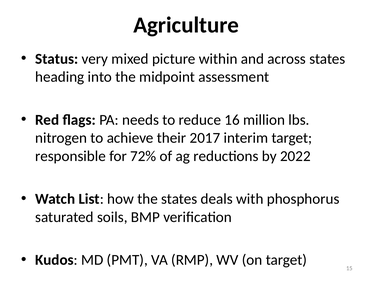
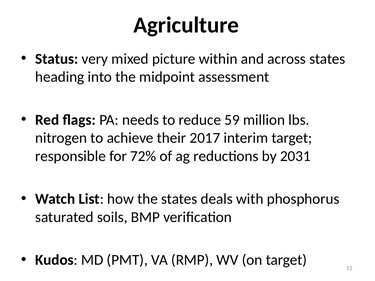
16: 16 -> 59 (232, 120)
2022: 2022 -> 2031 (295, 156)
